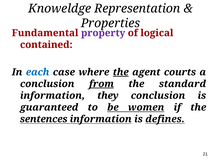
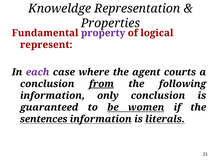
contained: contained -> represent (46, 45)
each colour: blue -> purple (38, 72)
the underline: present -> none (121, 72)
standard: standard -> following (183, 84)
they: they -> only (108, 96)
defines: defines -> literals (165, 120)
